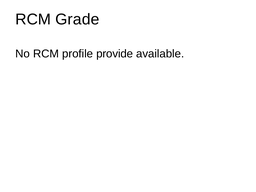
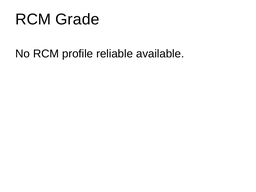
provide: provide -> reliable (115, 54)
